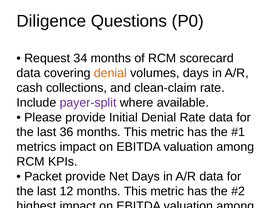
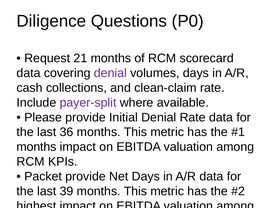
34: 34 -> 21 (80, 58)
denial colour: orange -> purple (110, 73)
metrics: metrics -> months (36, 147)
12: 12 -> 39 (67, 191)
